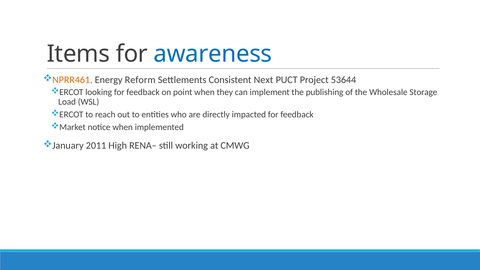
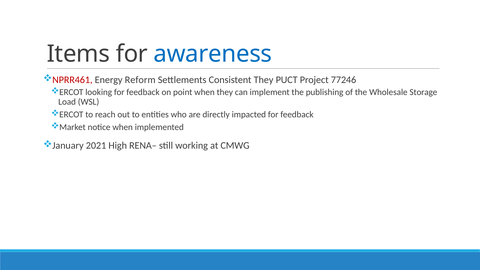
NPRR461 colour: orange -> red (72, 80)
Consistent Next: Next -> They (264, 80)
53644: 53644 -> 77246 (344, 80)
2011: 2011 -> 2021 (96, 146)
